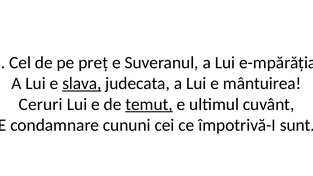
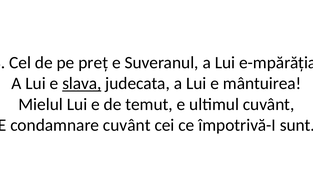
Ceruri: Ceruri -> Mielul (41, 104)
temut underline: present -> none (149, 104)
condamnare cununi: cununi -> cuvânt (127, 125)
